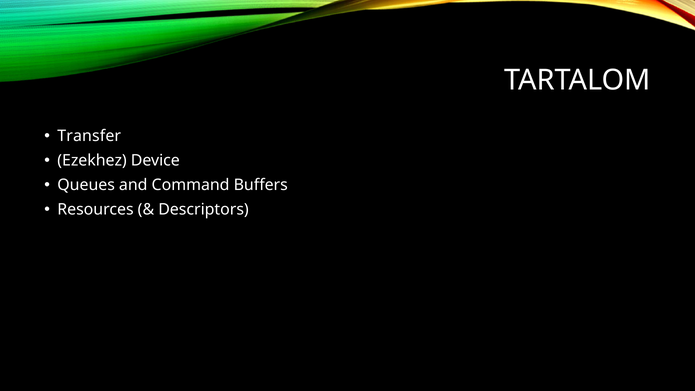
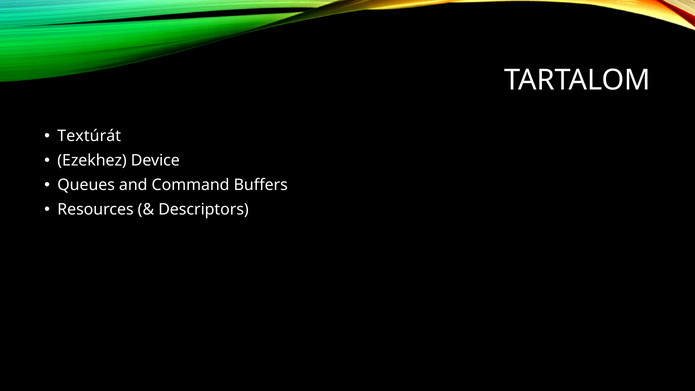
Transfer: Transfer -> Textúrát (89, 136)
